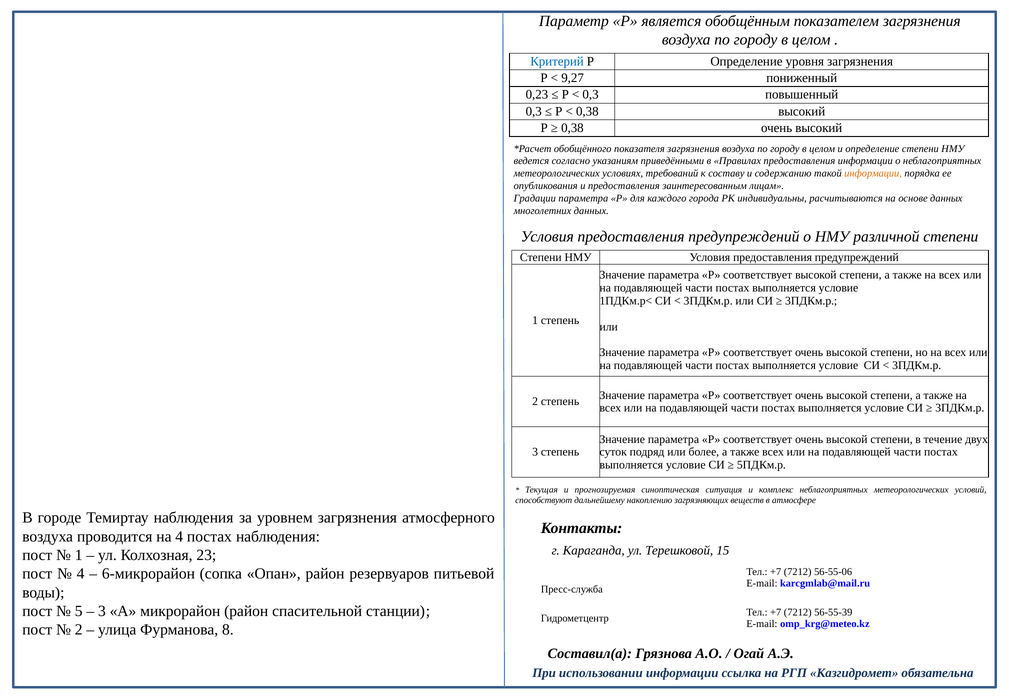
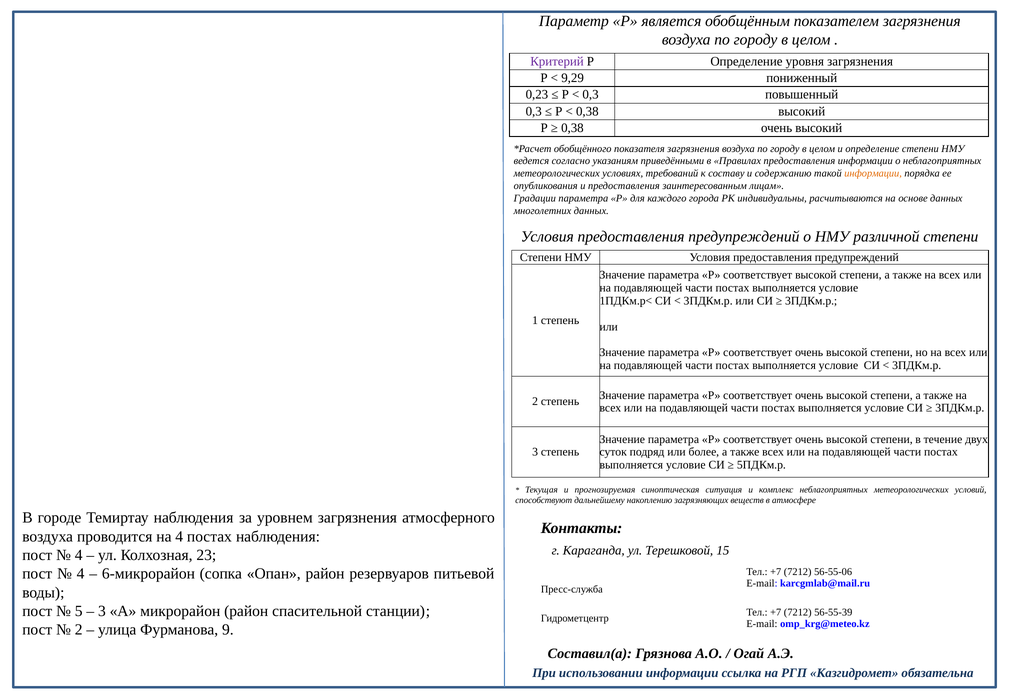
Критерий colour: blue -> purple (557, 61)
9,27: 9,27 -> 9,29 (573, 78)
1: 1 -> 4 (79, 555)
8: 8 -> 9 (228, 629)
